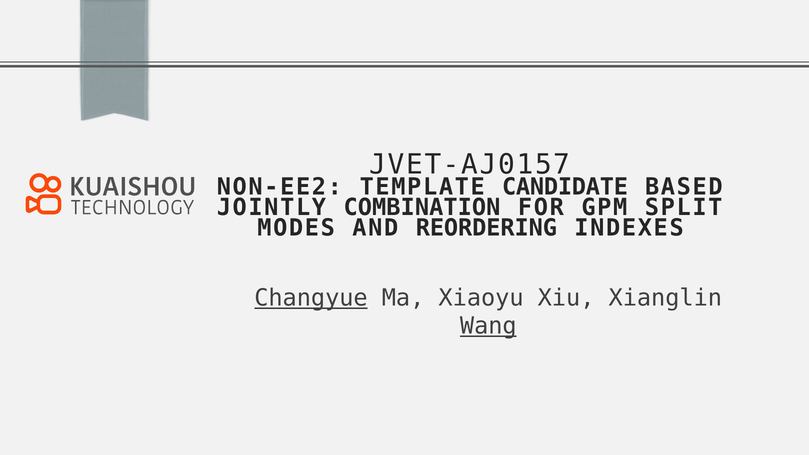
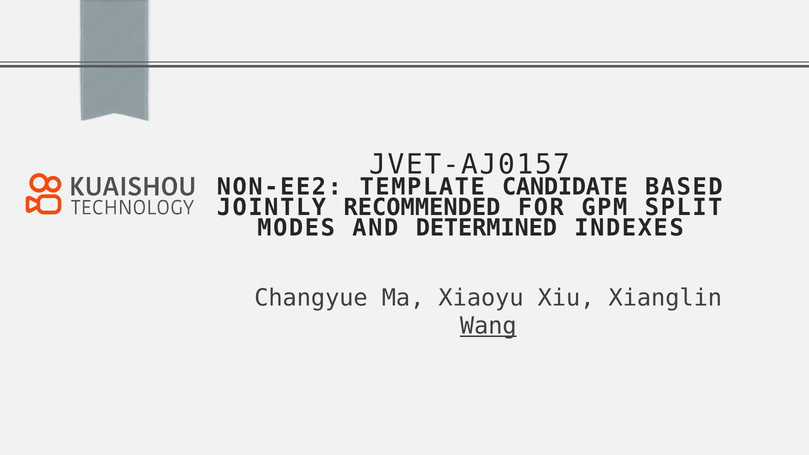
COMBINATION: COMBINATION -> RECOMMENDED (422, 207)
REORDERING: REORDERING -> DETERMINED (486, 228)
Changyue underline: present -> none (311, 298)
